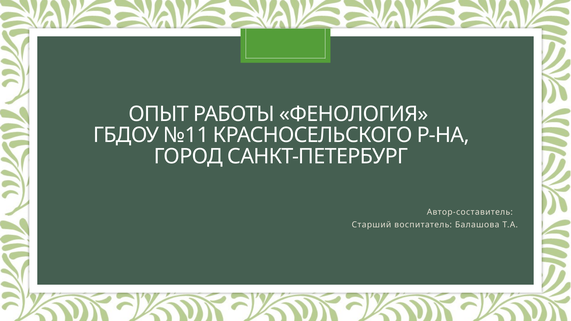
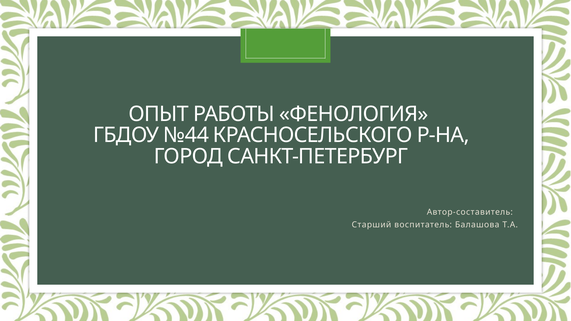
№11: №11 -> №44 (186, 135)
